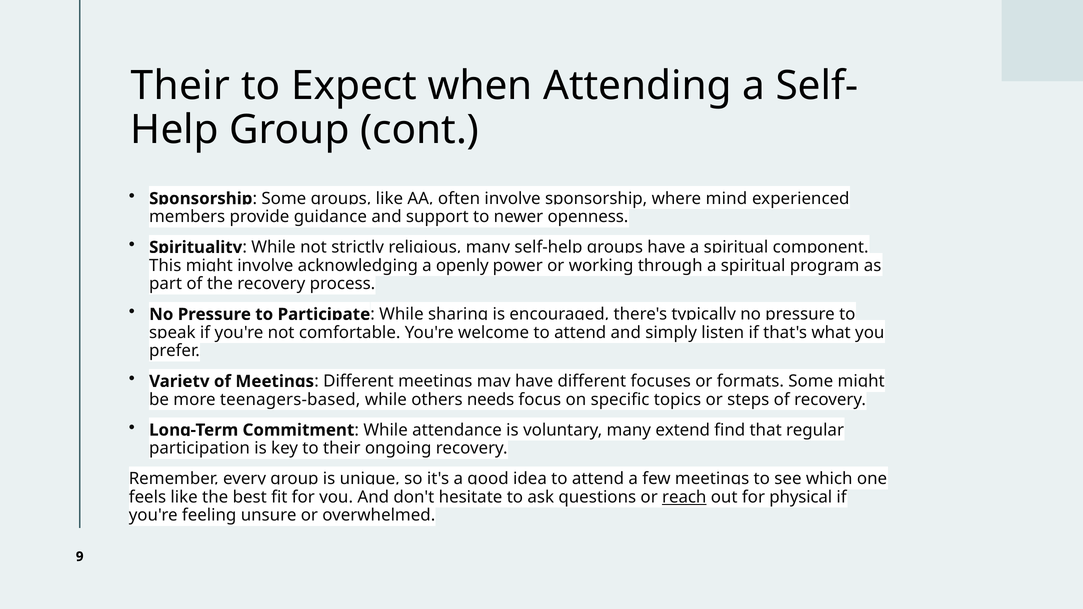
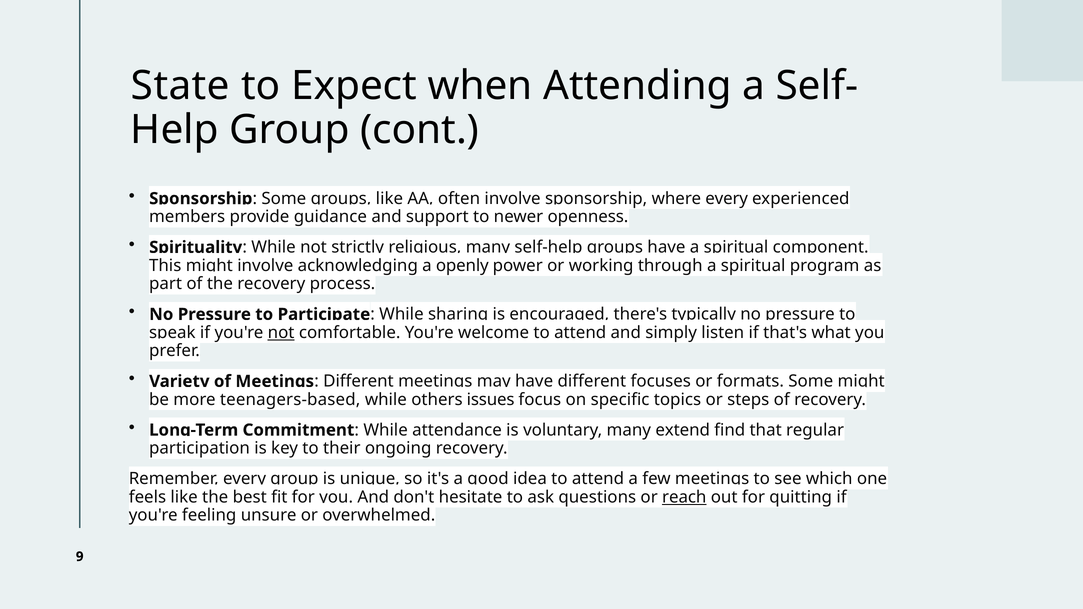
Their: Their -> State (180, 86)
where mind: mind -> every (727, 199)
not underline: none -> present (281, 333)
needs: needs -> issues (491, 400)
physical: physical -> quitting (801, 497)
